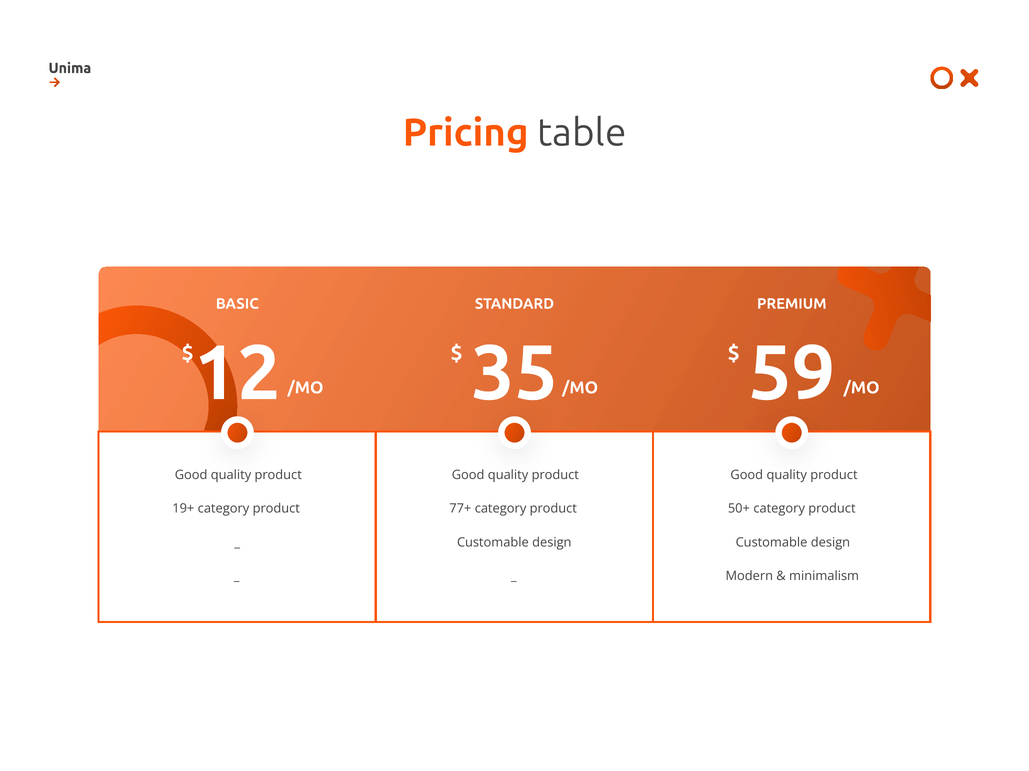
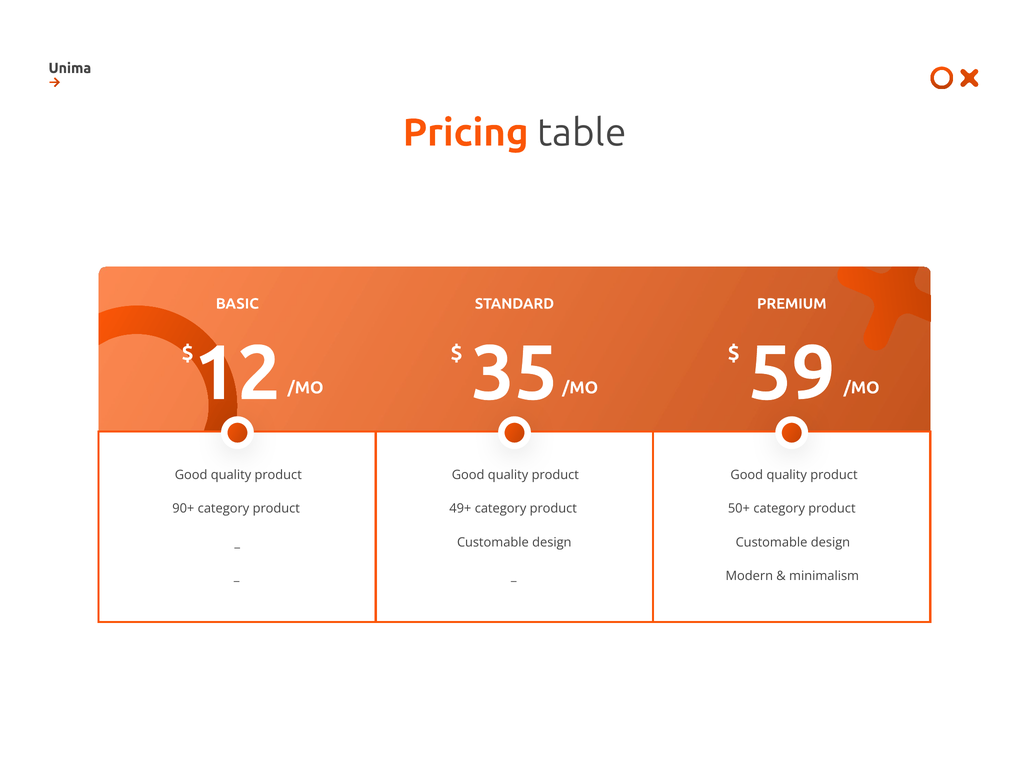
19+: 19+ -> 90+ (183, 509)
77+: 77+ -> 49+ (460, 509)
